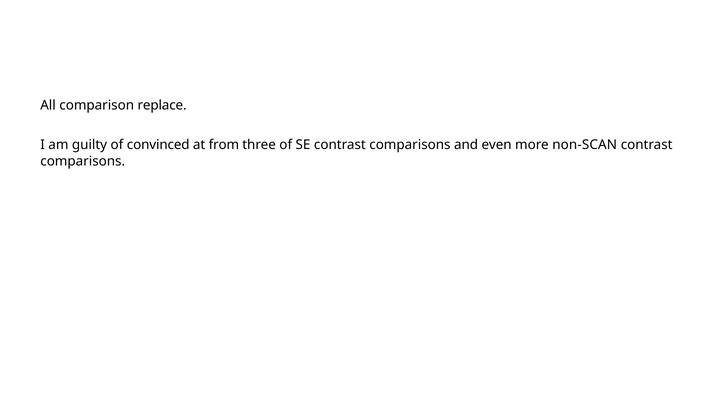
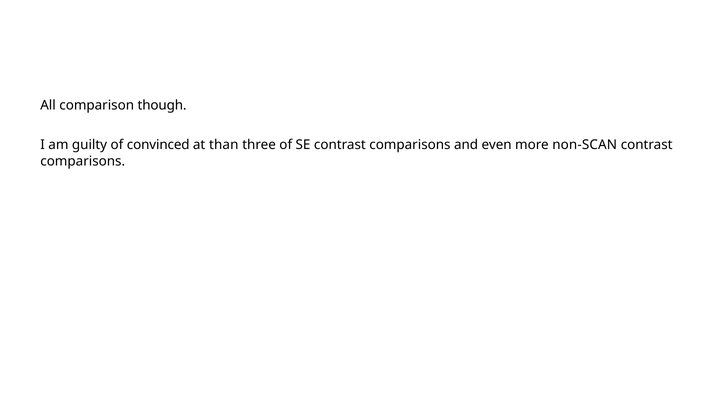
replace: replace -> though (162, 105)
from: from -> than (224, 145)
